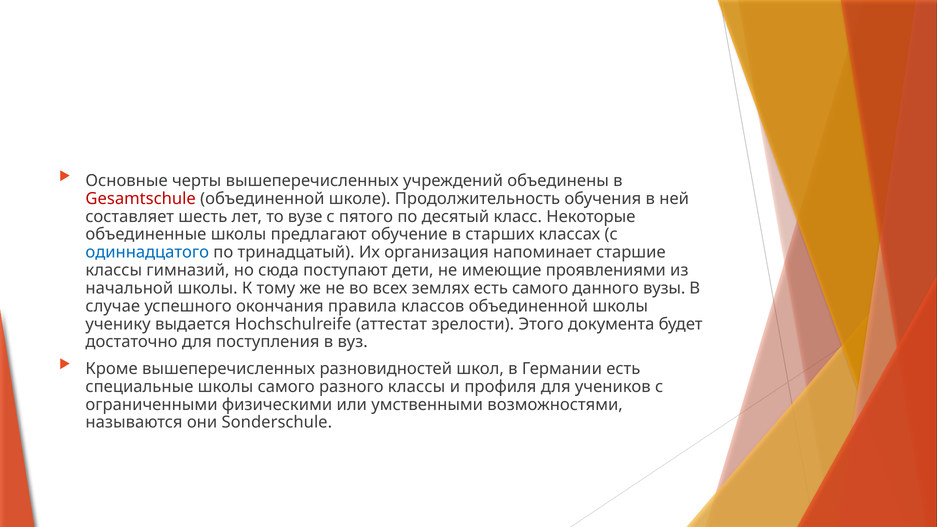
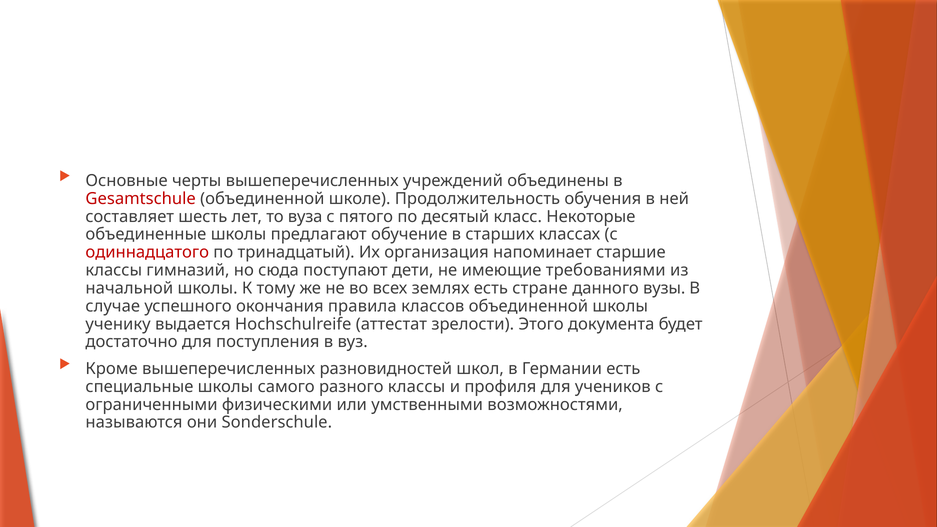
вузе: вузе -> вуза (305, 217)
одиннадцатого colour: blue -> red (147, 252)
проявлениями: проявлениями -> требованиями (606, 270)
есть самого: самого -> стране (540, 288)
